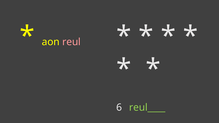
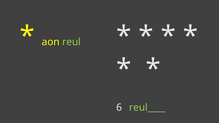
reul colour: pink -> light green (72, 42)
